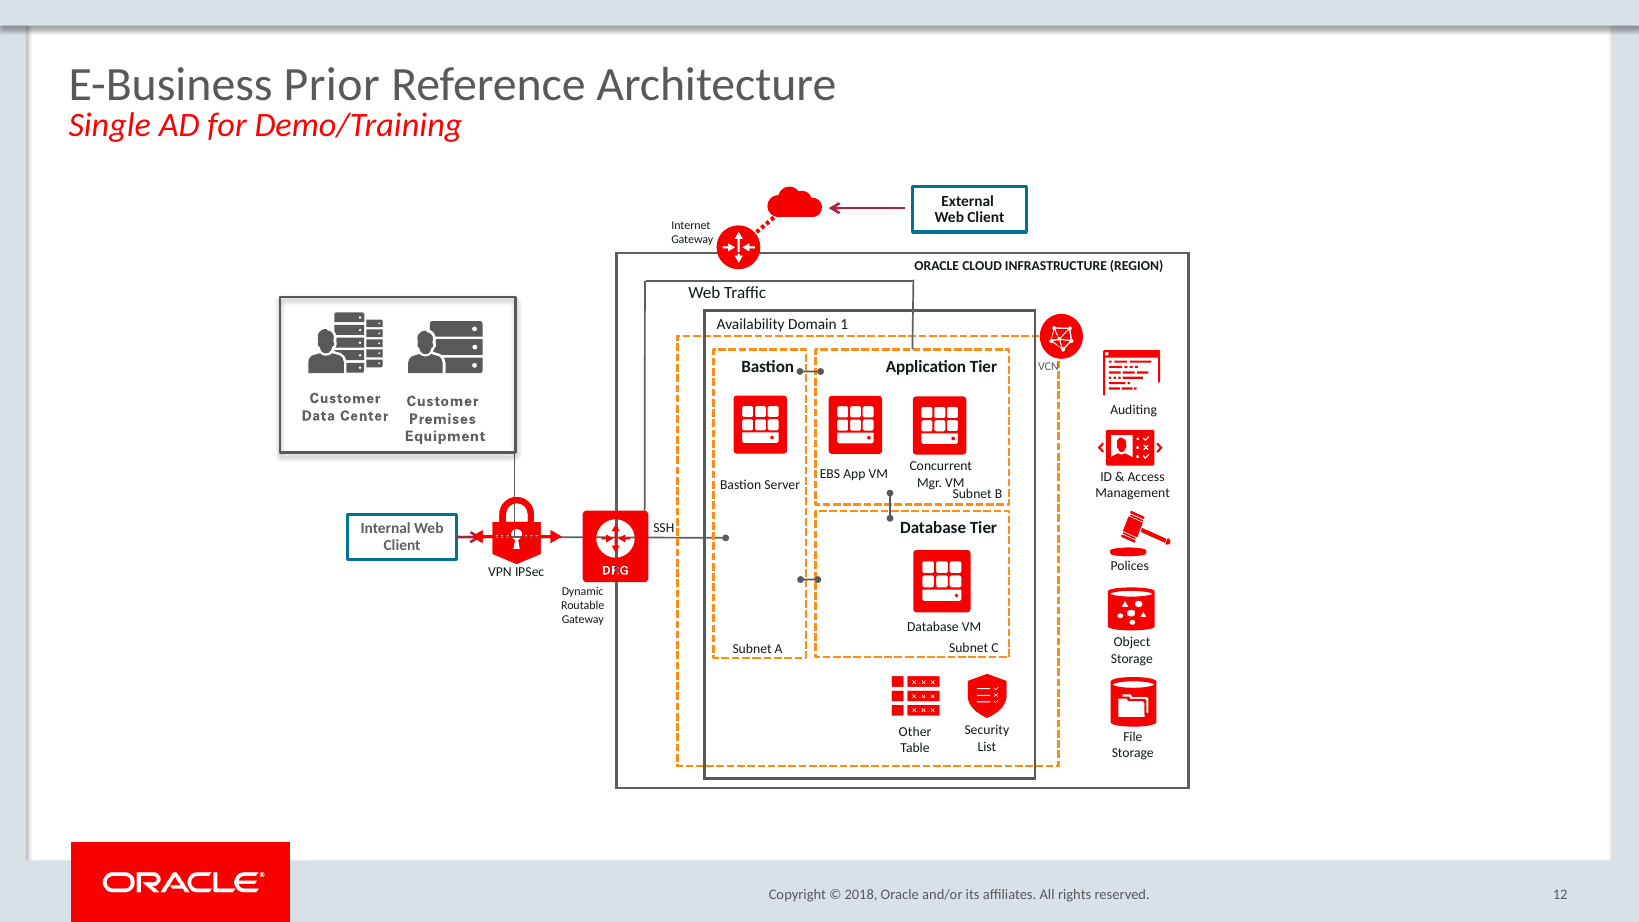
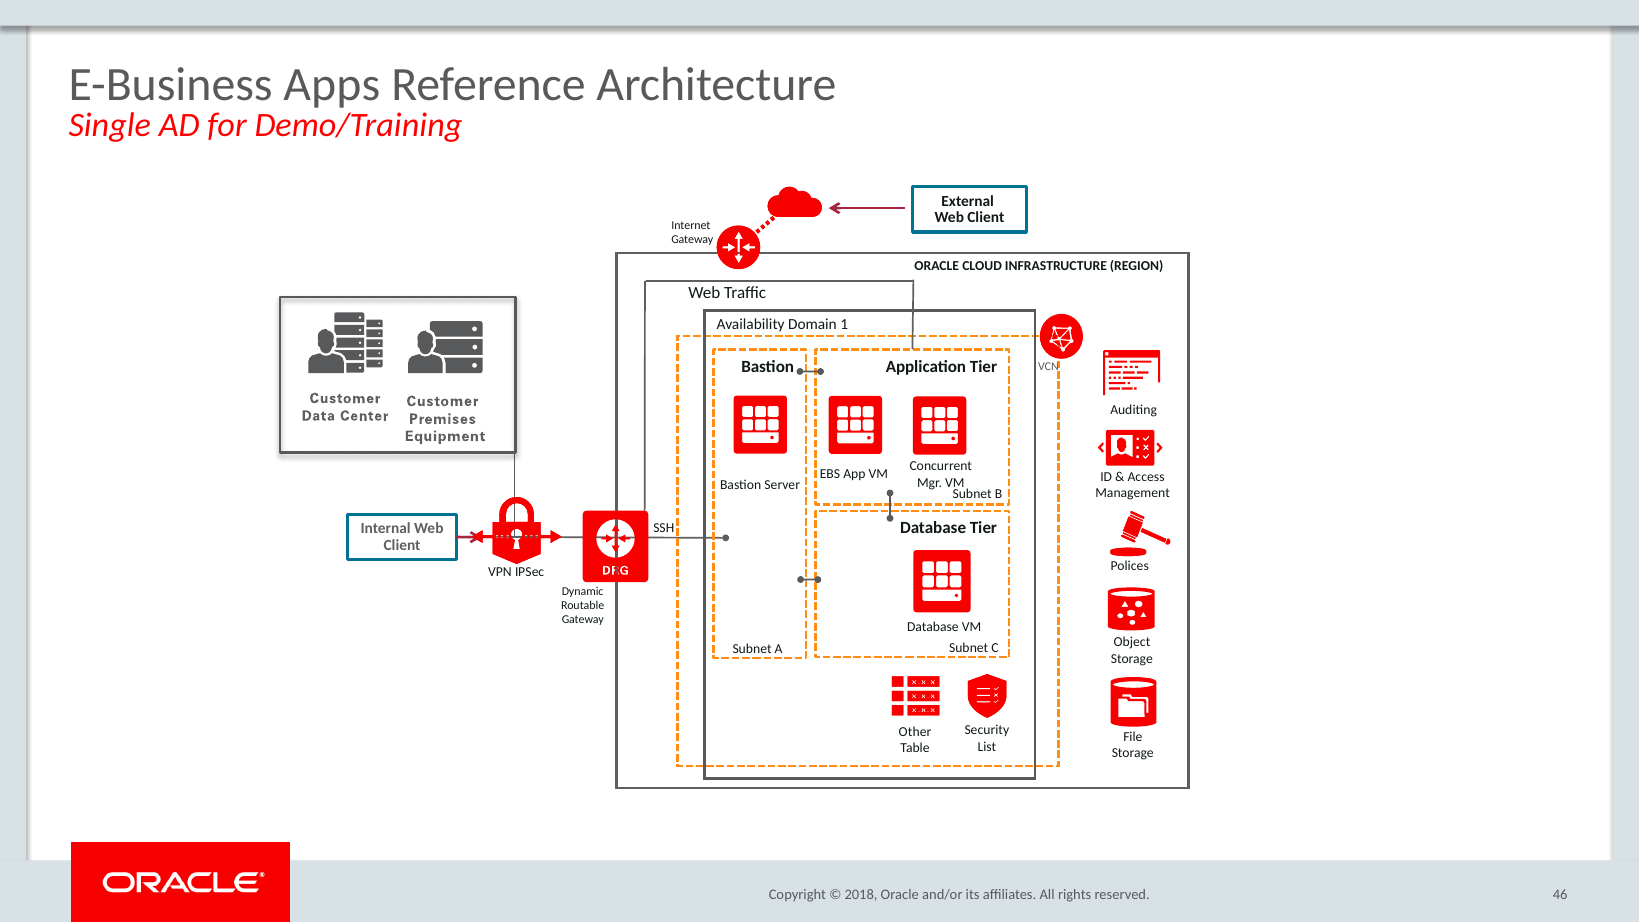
Prior: Prior -> Apps (332, 85)
12: 12 -> 46 (1560, 895)
